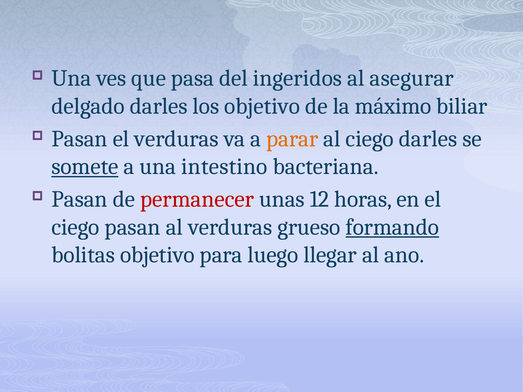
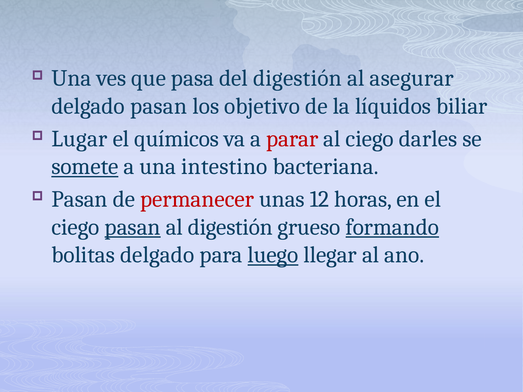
del ingeridos: ingeridos -> digestión (297, 78)
delgado darles: darles -> pasan (159, 106)
máximo: máximo -> líquidos (393, 106)
Pasan: Pasan -> Lugar (79, 139)
el verduras: verduras -> químicos (177, 139)
parar colour: orange -> red (292, 139)
pasan underline: none -> present (133, 227)
al verduras: verduras -> digestión (230, 227)
bolitas objetivo: objetivo -> delgado (157, 255)
luego underline: none -> present (273, 255)
